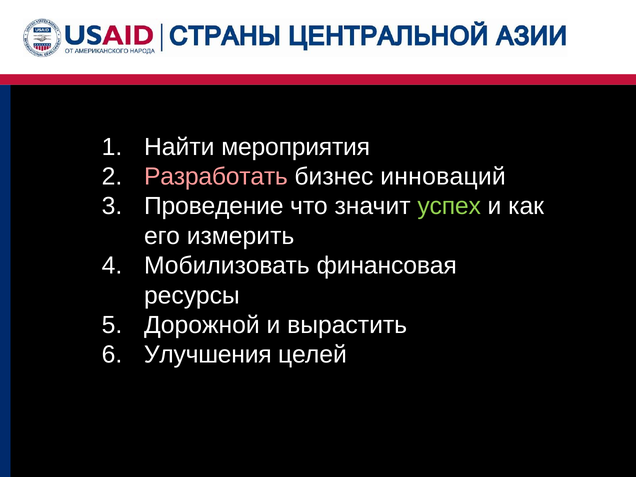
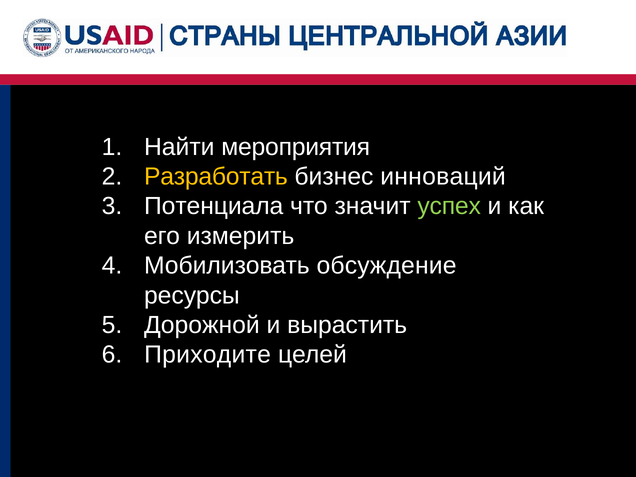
Разработать colour: pink -> yellow (216, 177)
Проведение: Проведение -> Потенциала (214, 206)
финансовая: финансовая -> обсуждение (387, 266)
Улучшения: Улучшения -> Приходите (208, 355)
